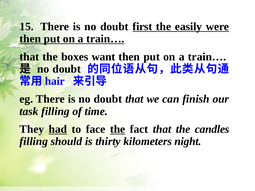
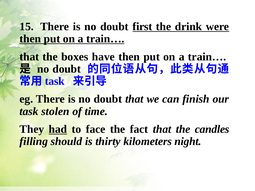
easily: easily -> drink (189, 27)
want: want -> have (103, 57)
hair: hair -> task (55, 81)
task filling: filling -> stolen (55, 111)
the underline: present -> none (118, 129)
